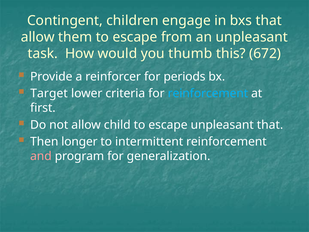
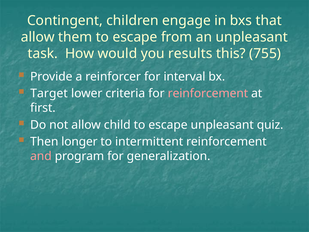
thumb: thumb -> results (190, 53)
672: 672 -> 755 (265, 53)
periods: periods -> interval (184, 77)
reinforcement colour: light blue -> pink (208, 93)
unpleasant that: that -> quiz (270, 125)
